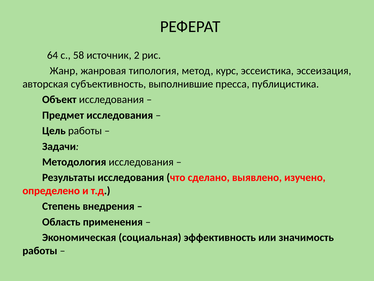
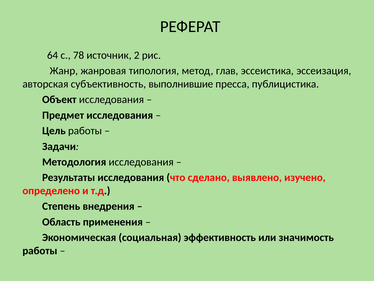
58: 58 -> 78 (79, 55)
курс: курс -> глав (227, 71)
